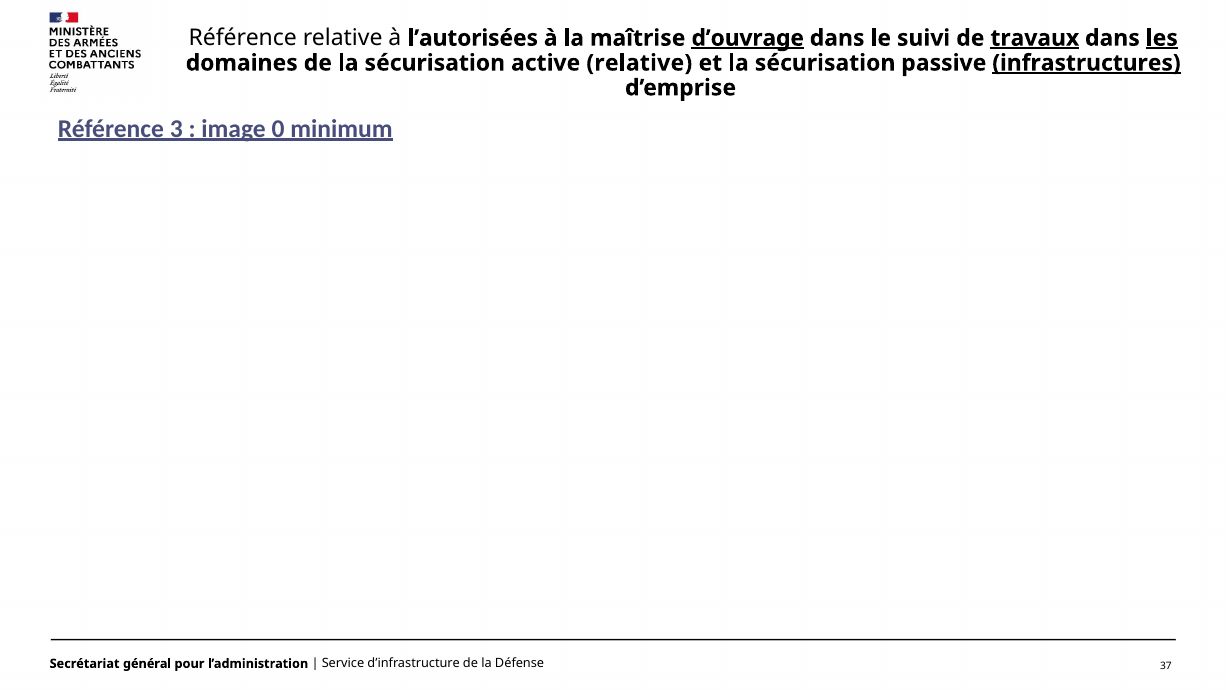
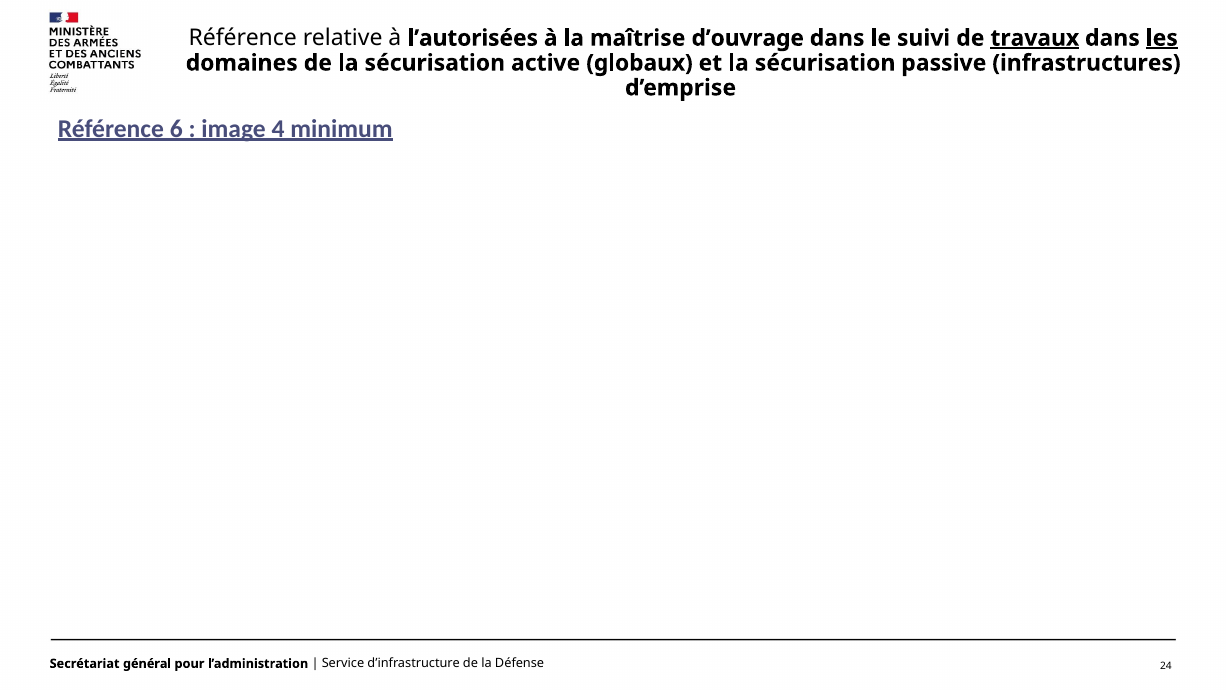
d’ouvrage underline: present -> none (748, 38)
active relative: relative -> globaux (639, 63)
infrastructures underline: present -> none (1086, 63)
3: 3 -> 6 (176, 129)
0: 0 -> 4 (278, 129)
37: 37 -> 24 (1166, 666)
